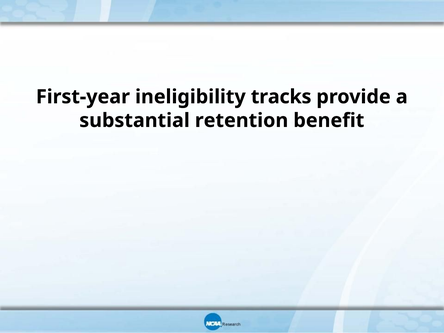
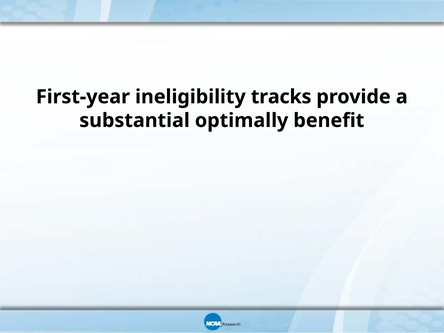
retention: retention -> optimally (242, 120)
